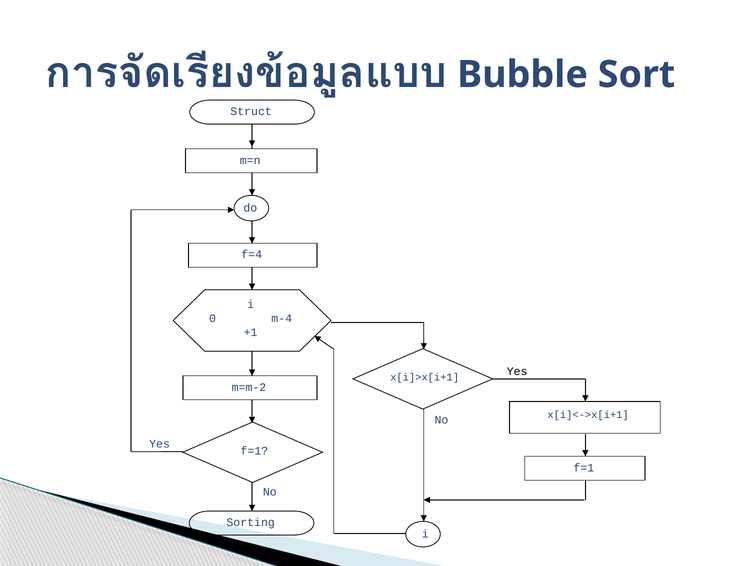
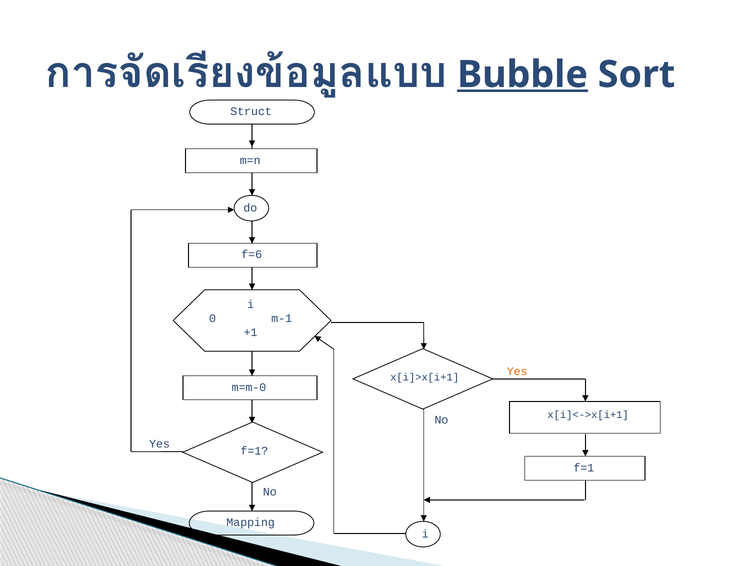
Bubble underline: none -> present (522, 75)
f=4: f=4 -> f=6 (252, 254)
m-4: m-4 -> m-1 (282, 318)
Yes colour: black -> orange (517, 371)
m=m-2: m=m-2 -> m=m-0 (249, 387)
Sorting: Sorting -> Mapping (251, 522)
